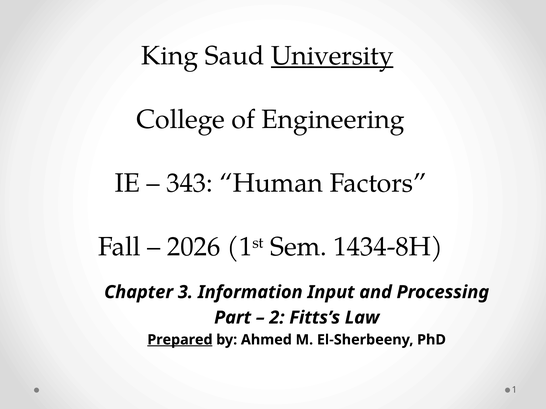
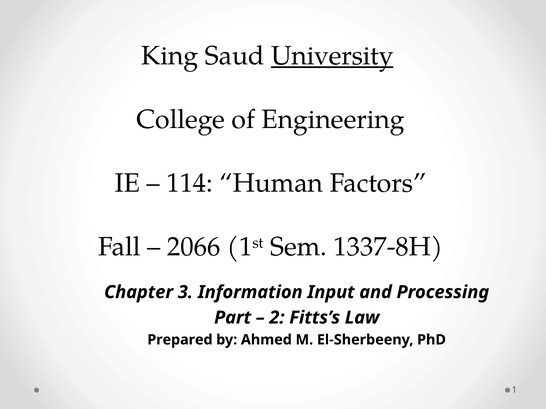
343: 343 -> 114 (190, 183)
2026: 2026 -> 2066 (194, 247)
1434-8H: 1434-8H -> 1337-8H (388, 247)
Prepared underline: present -> none (180, 340)
